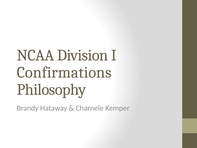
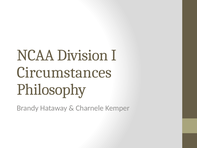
Confirmations: Confirmations -> Circumstances (64, 72)
